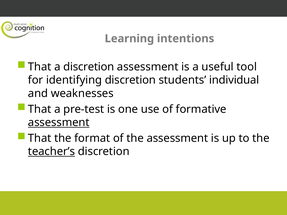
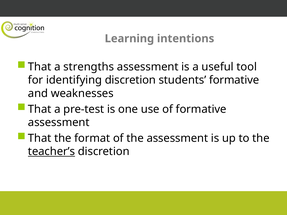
a discretion: discretion -> strengths (89, 67)
students individual: individual -> formative (234, 80)
assessment underline: present -> none (59, 123)
